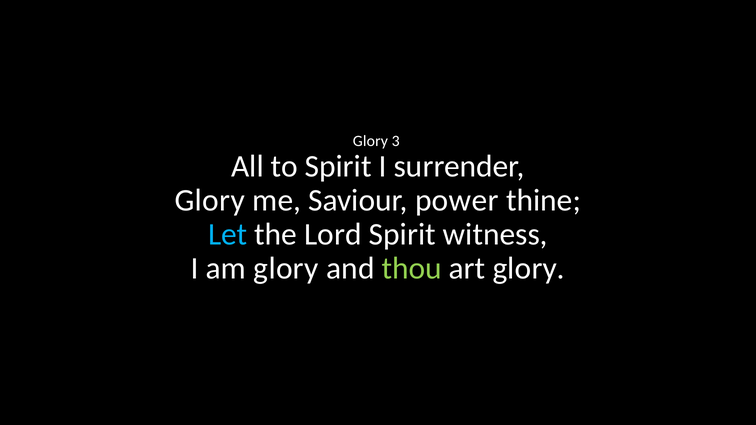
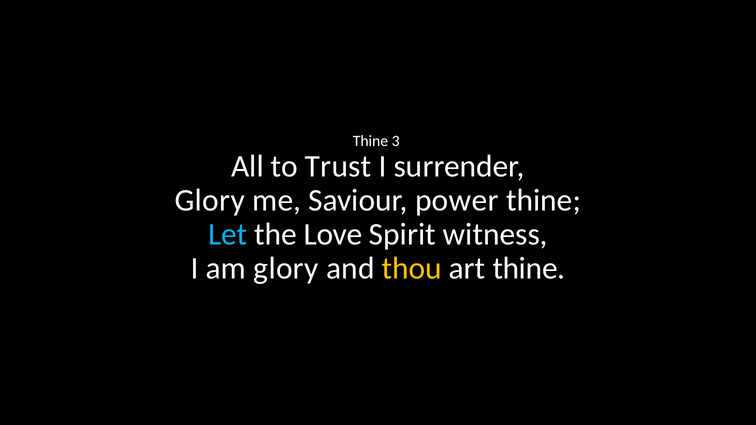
Glory: Glory -> Thine (370, 141)
to Spirit: Spirit -> Trust (338, 167)
Lord: Lord -> Love (333, 235)
thou colour: light green -> yellow (412, 269)
art glory: glory -> thine (529, 269)
